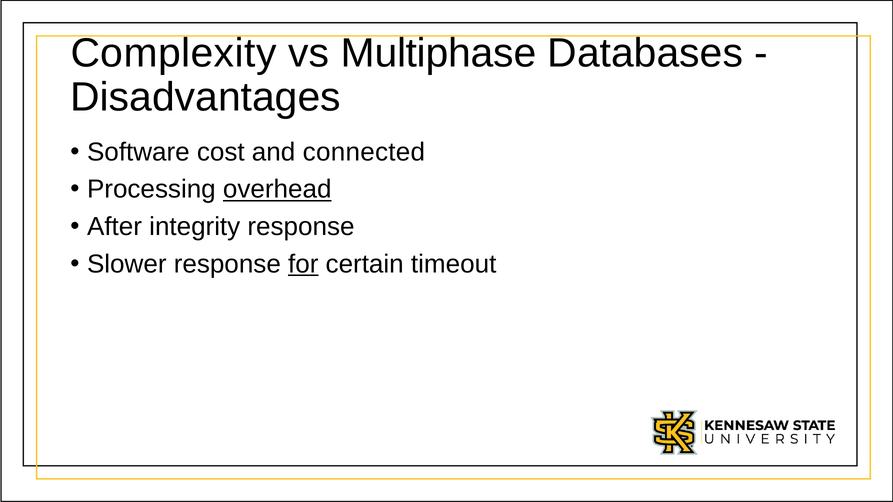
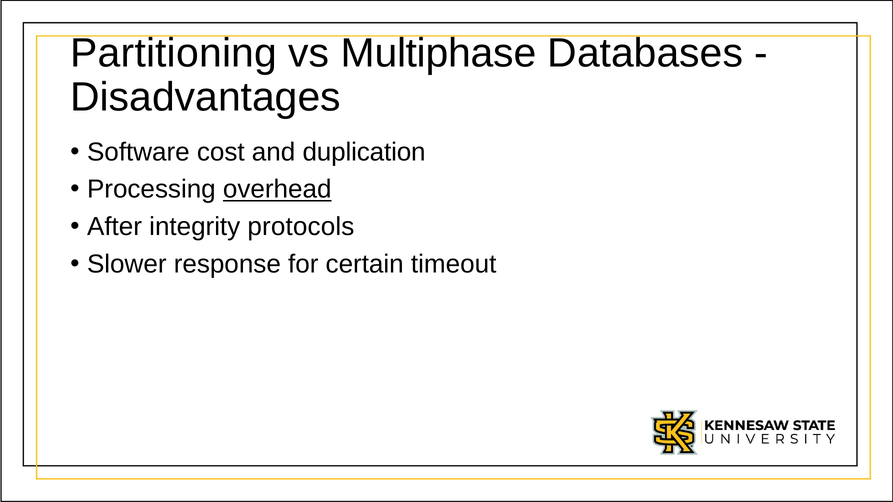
Complexity: Complexity -> Partitioning (174, 53)
connected: connected -> duplication (364, 152)
integrity response: response -> protocols (301, 227)
for underline: present -> none (303, 264)
